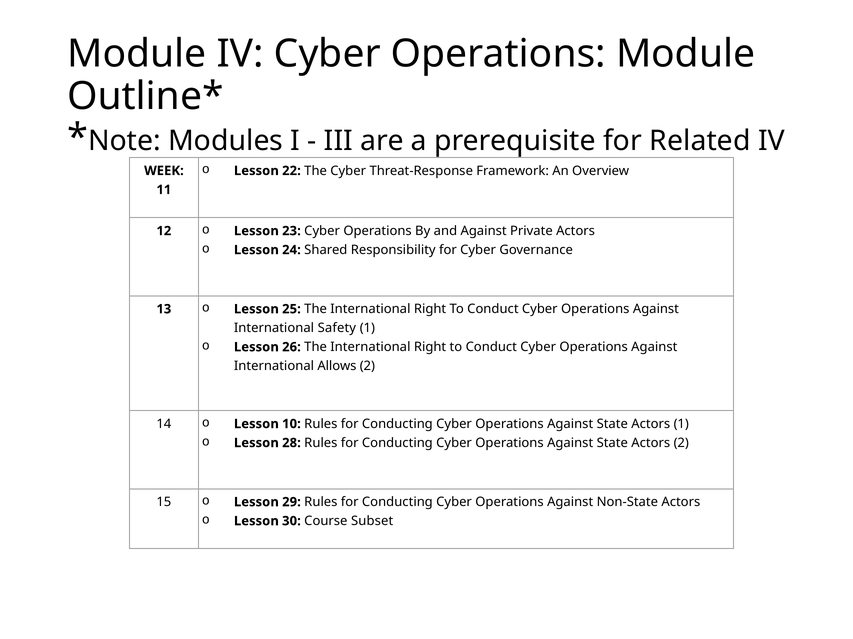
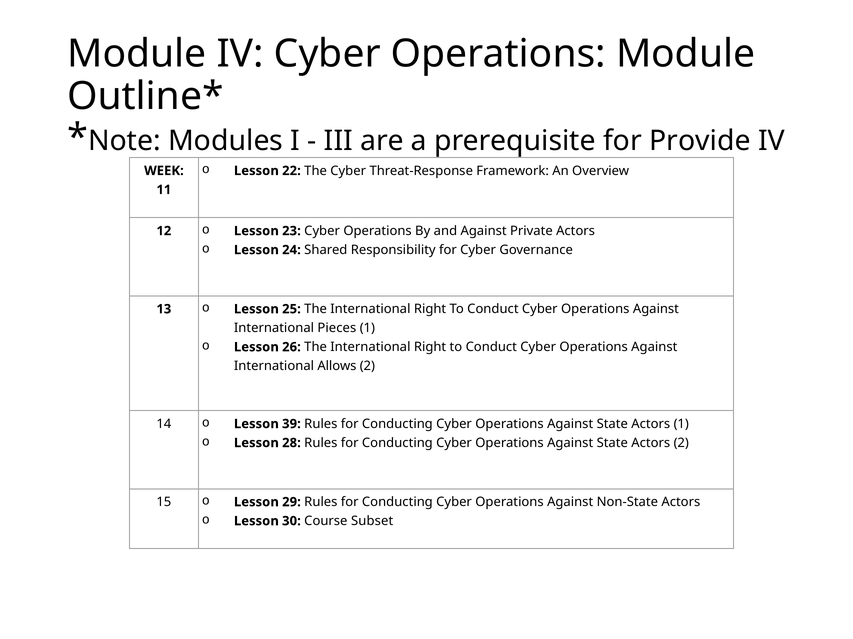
Related: Related -> Provide (700, 141)
Safety: Safety -> Pieces (337, 328)
10: 10 -> 39 (291, 424)
